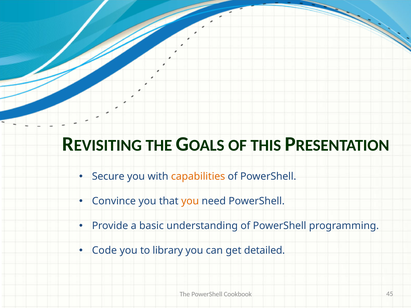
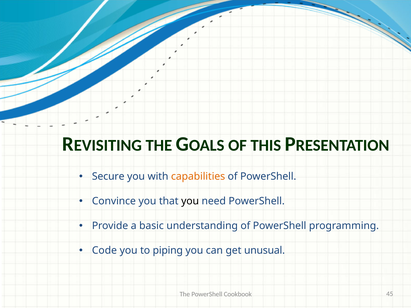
you colour: orange -> black (190, 201)
library: library -> piping (168, 251)
detailed: detailed -> unusual (265, 251)
